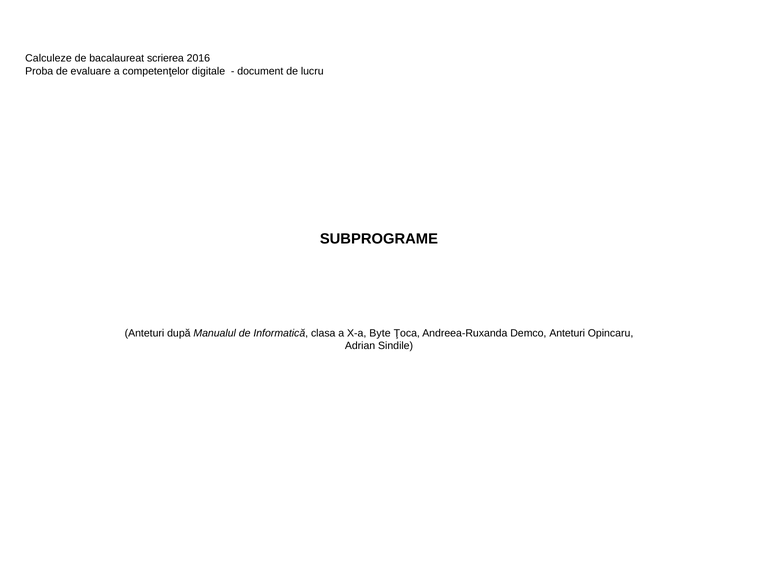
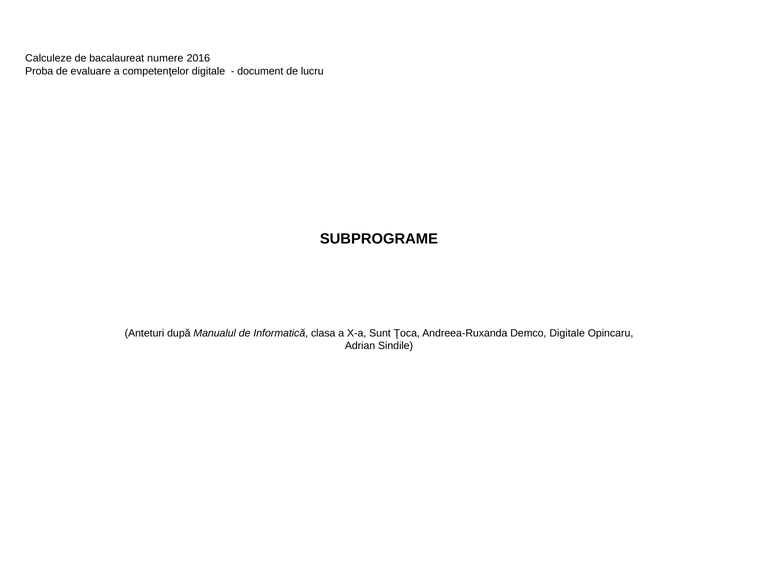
scrierea: scrierea -> numere (165, 58)
Byte: Byte -> Sunt (380, 333)
Demco Anteturi: Anteturi -> Digitale (567, 333)
